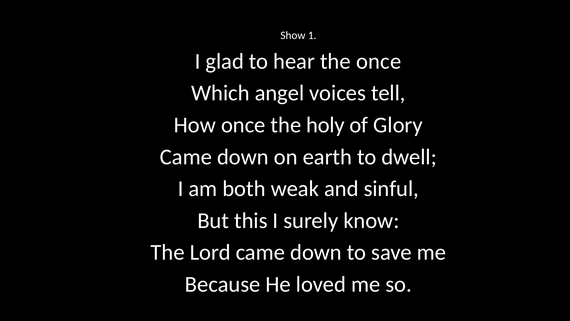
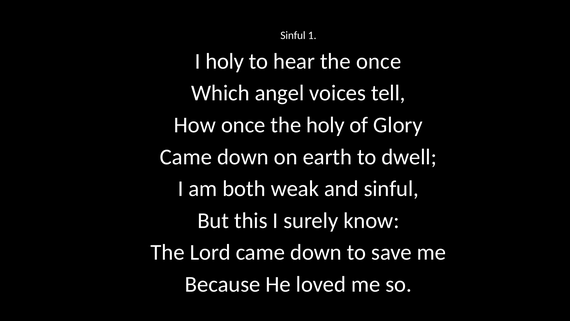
Show: Show -> Sinful (293, 35)
I glad: glad -> holy (225, 61)
